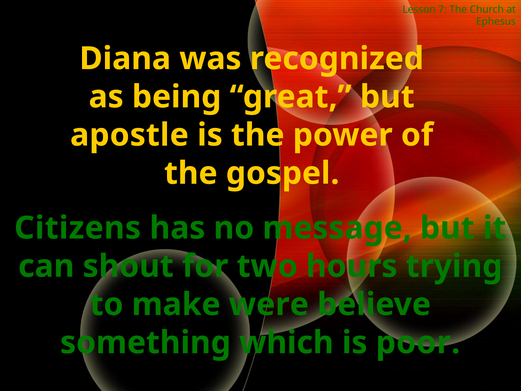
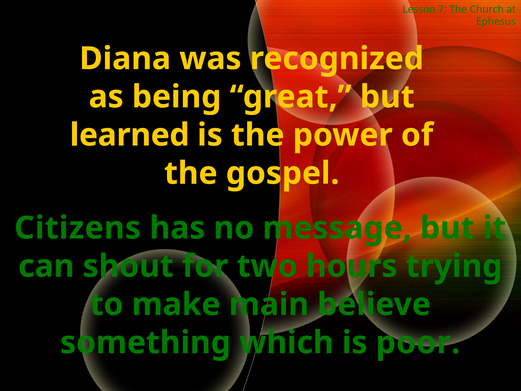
apostle: apostle -> learned (130, 135)
were: were -> main (269, 304)
